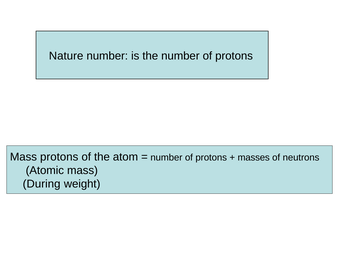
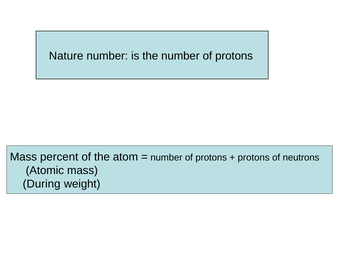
Mass protons: protons -> percent (59, 157)
masses: masses -> protons (254, 158)
